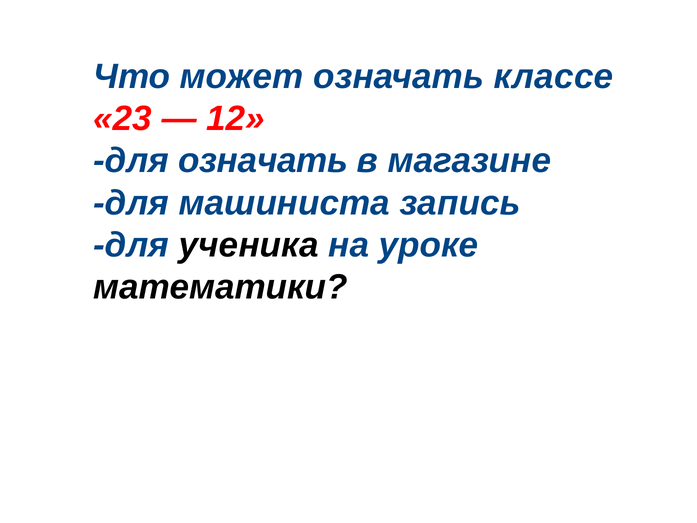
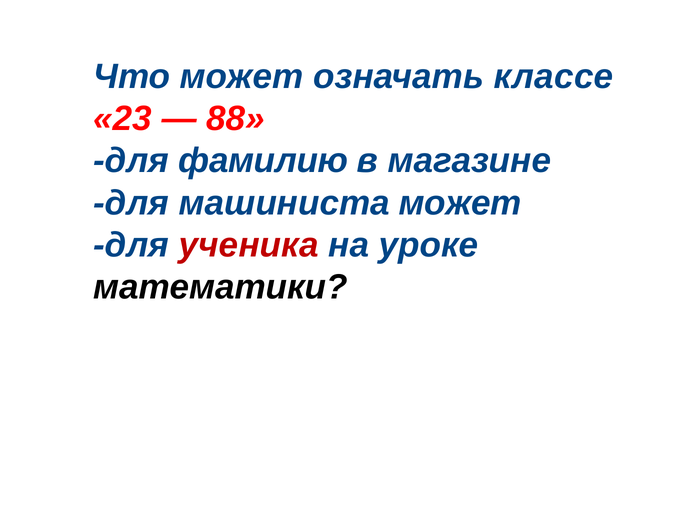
12: 12 -> 88 (236, 119)
для означать: означать -> фамилию (263, 161)
машиниста запись: запись -> может (460, 203)
ученика colour: black -> red (249, 245)
